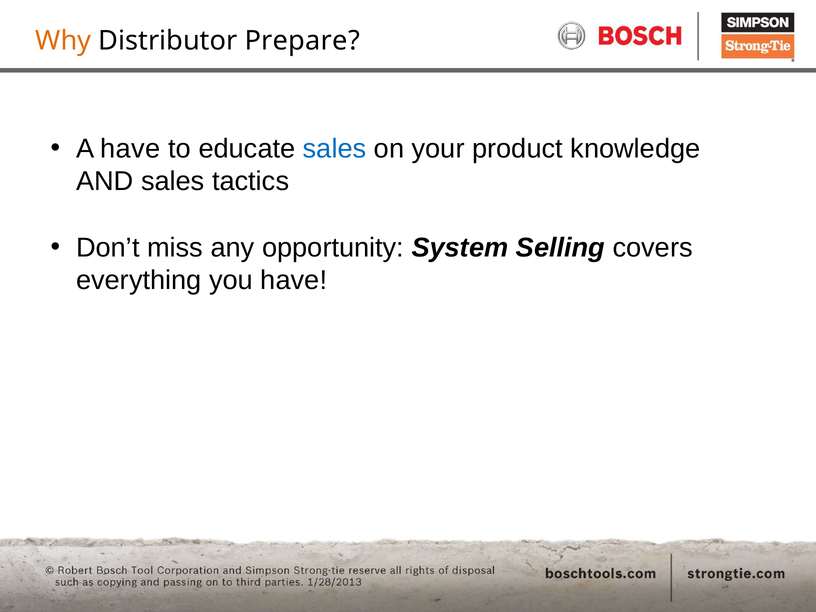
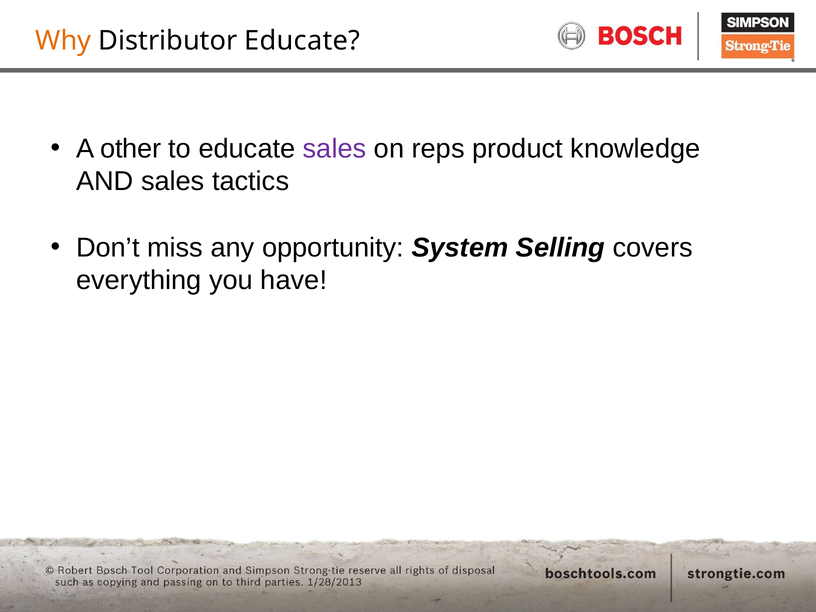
Distributor Prepare: Prepare -> Educate (302, 41)
A have: have -> other (131, 149)
sales colour: blue -> purple (335, 149)
your: your -> reps (438, 149)
